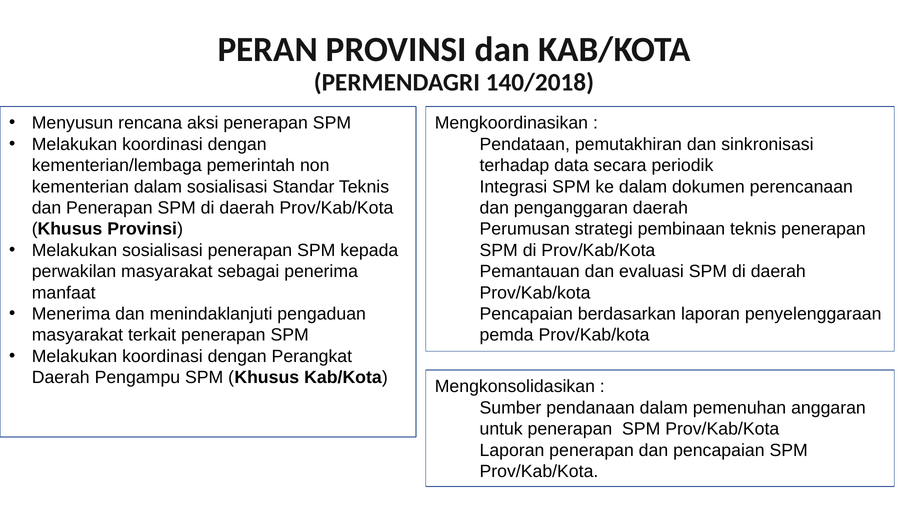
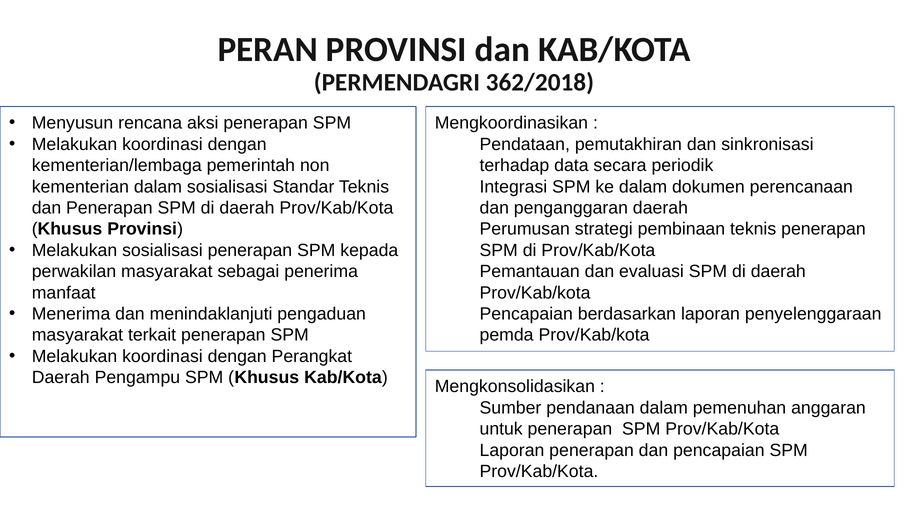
140/2018: 140/2018 -> 362/2018 (540, 82)
